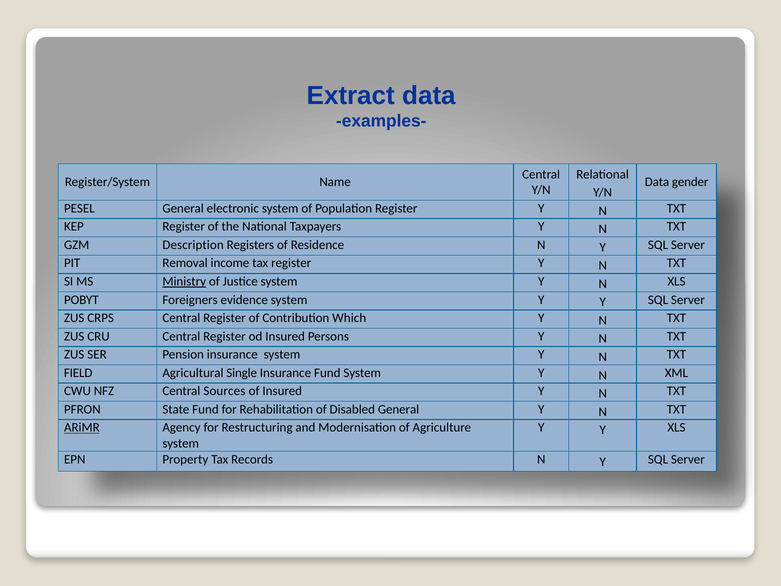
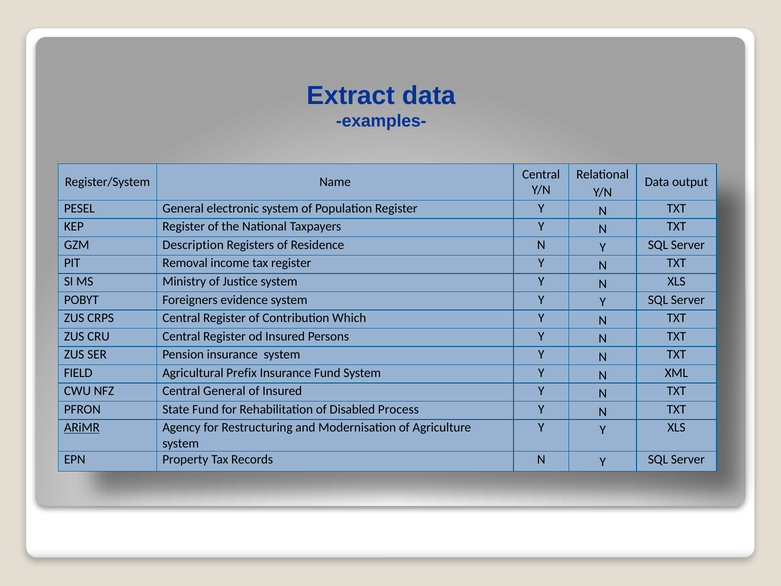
gender: gender -> output (690, 182)
Ministry underline: present -> none (184, 281)
Single: Single -> Prefix (242, 373)
Central Sources: Sources -> General (224, 391)
Disabled General: General -> Process (398, 409)
